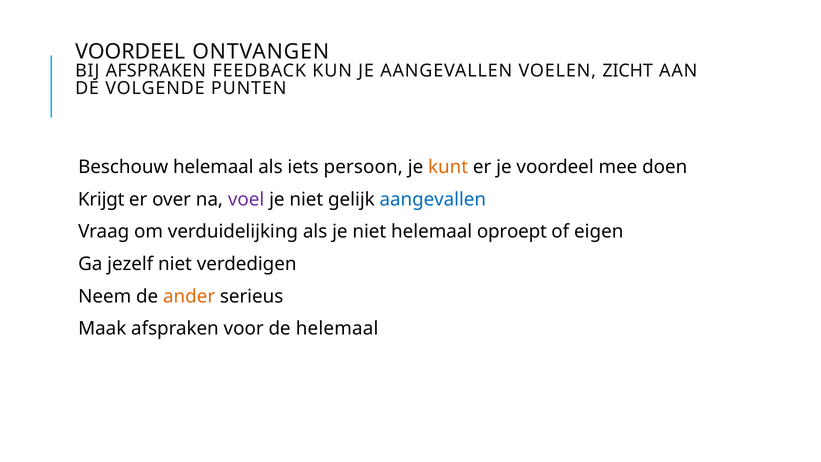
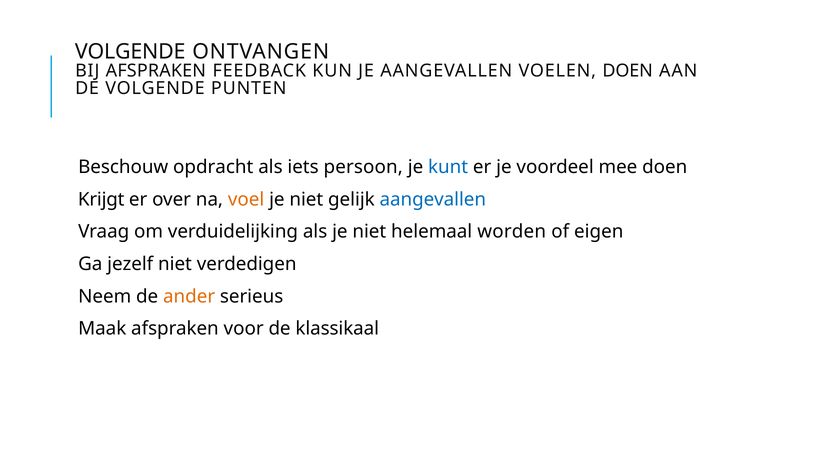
VOORDEEL: VOORDEEL -> VOLGENDE (130, 52)
VOELEN ZICHT: ZICHT -> DOEN (628, 71)
Beschouw helemaal: helemaal -> opdracht (213, 167)
kunt colour: orange -> blue (448, 167)
voel colour: purple -> orange (246, 199)
oproept: oproept -> worden (512, 232)
de helemaal: helemaal -> klassikaal (337, 329)
